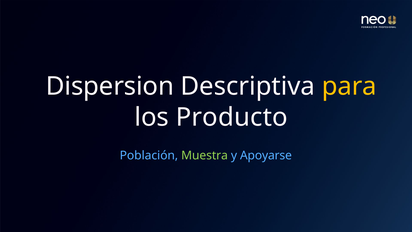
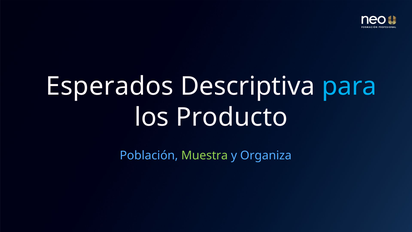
Dispersion: Dispersion -> Esperados (110, 86)
para colour: yellow -> light blue (349, 86)
Apoyarse: Apoyarse -> Organiza (266, 155)
